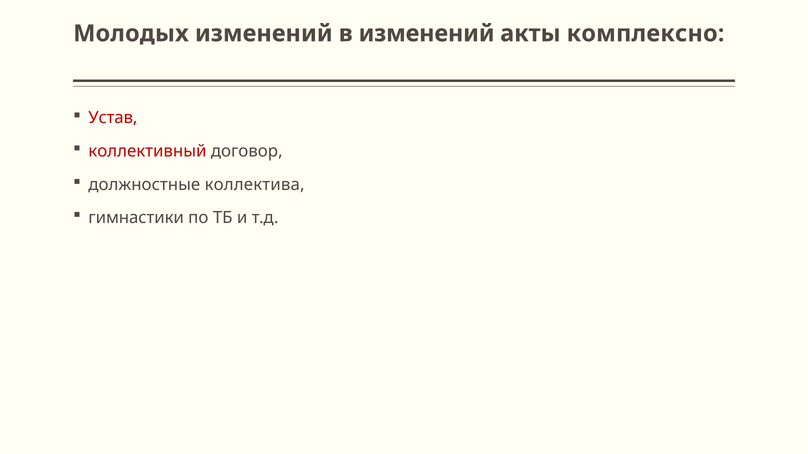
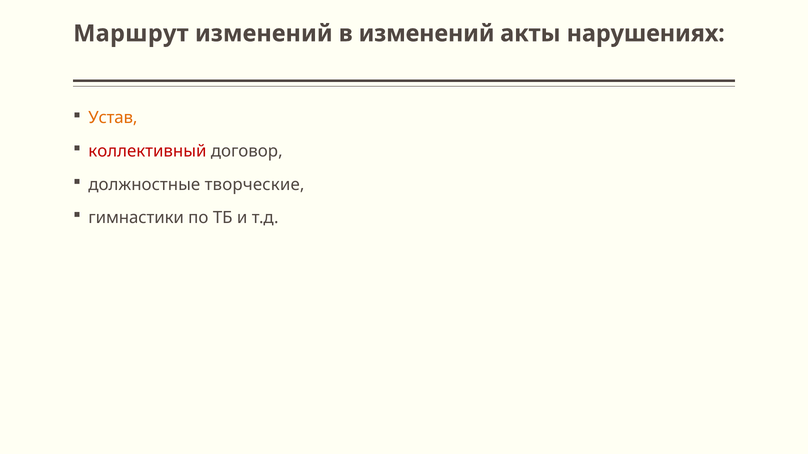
Молодых: Молодых -> Маршрут (131, 34)
комплексно: комплексно -> нарушениях (646, 34)
Устав colour: red -> orange (113, 118)
коллектива: коллектива -> творческие (255, 185)
